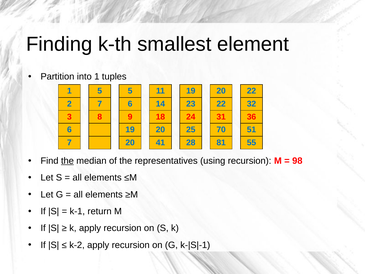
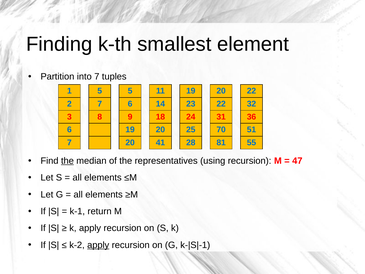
into 1: 1 -> 7 (97, 77)
98: 98 -> 47 (297, 161)
apply underline: none -> present (98, 245)
